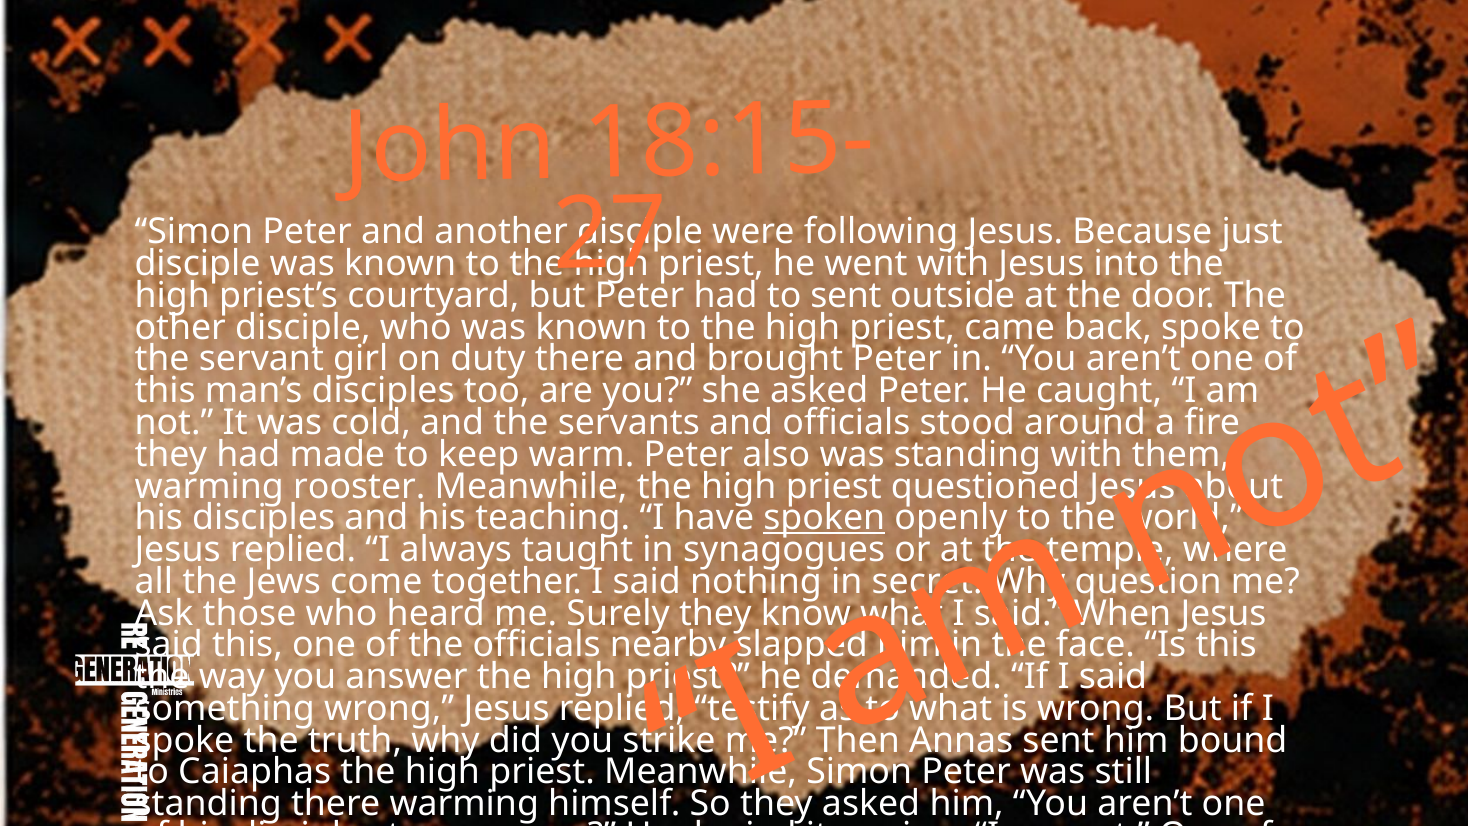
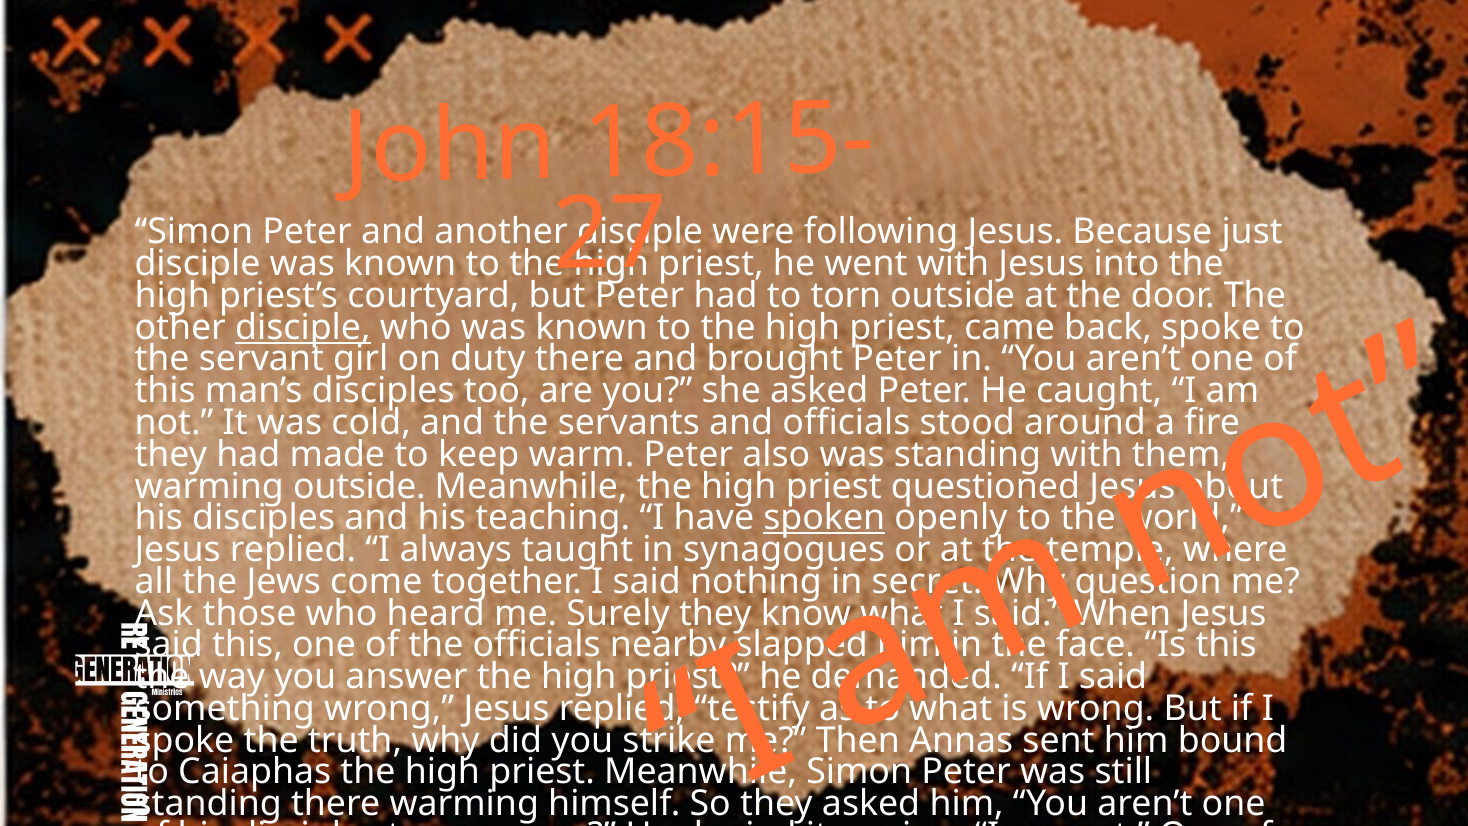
to sent: sent -> torn (846, 296)
disciple underline: none -> present (303, 327)
warming rooster: rooster -> outside (360, 486)
